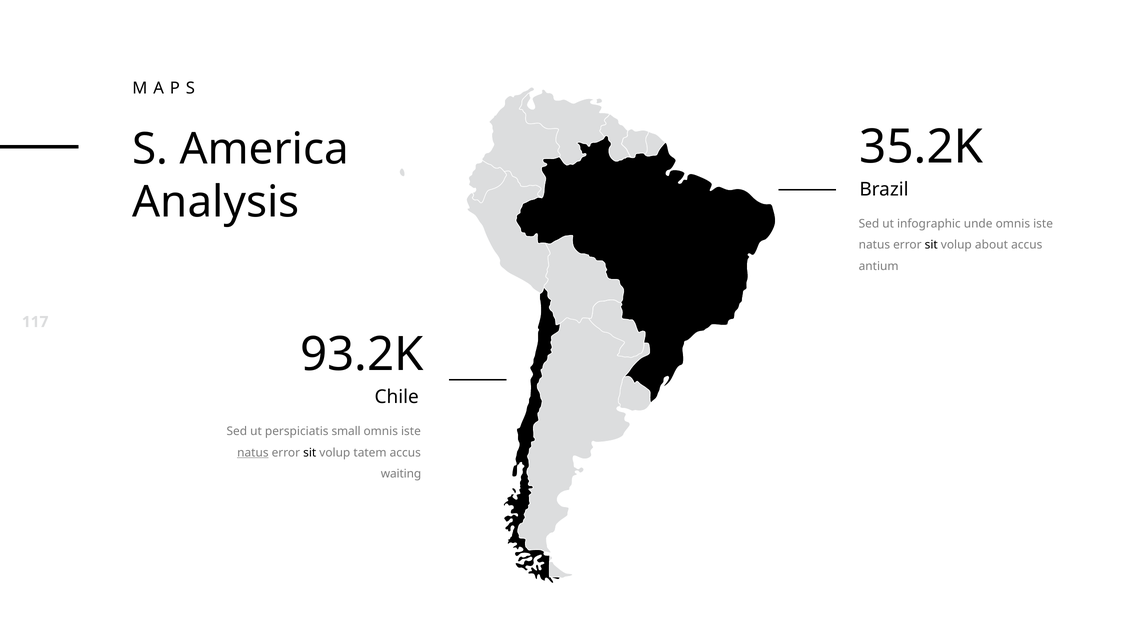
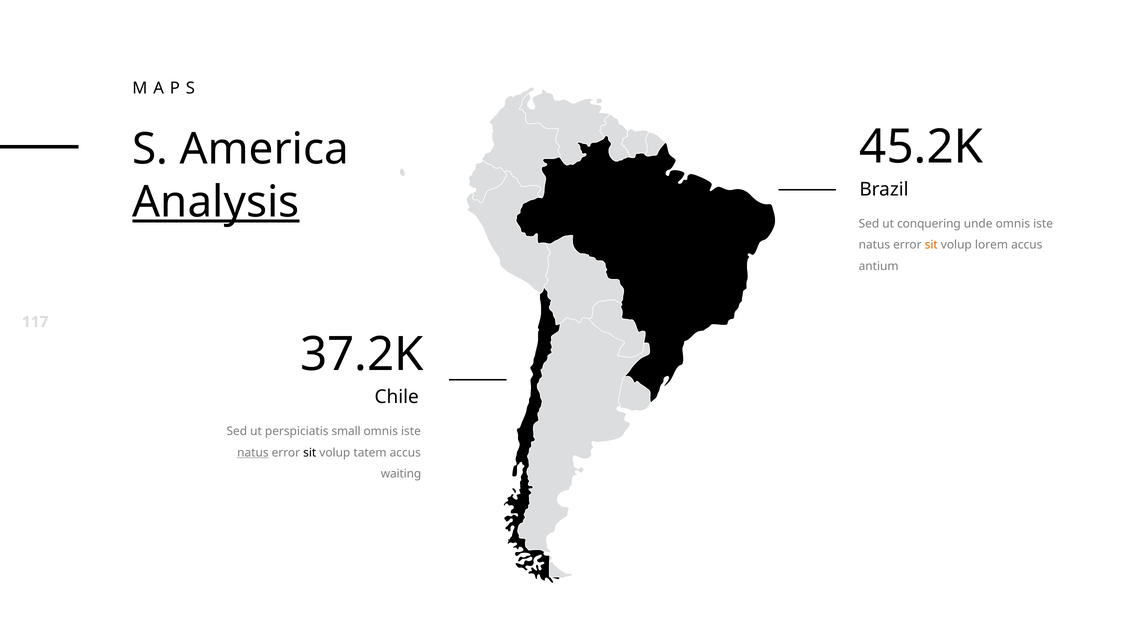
35.2K: 35.2K -> 45.2K (921, 147)
Analysis underline: none -> present (216, 202)
infographic: infographic -> conquering (929, 224)
sit colour: black -> orange (931, 245)
about: about -> lorem (992, 245)
93.2K: 93.2K -> 37.2K (362, 355)
